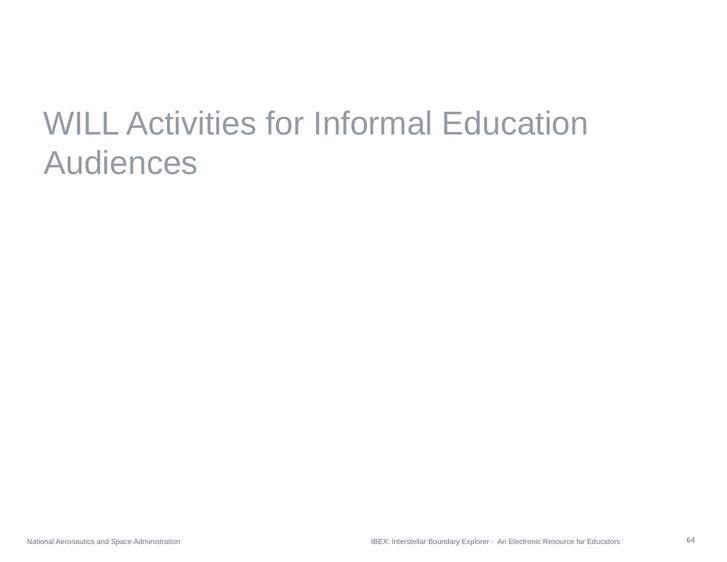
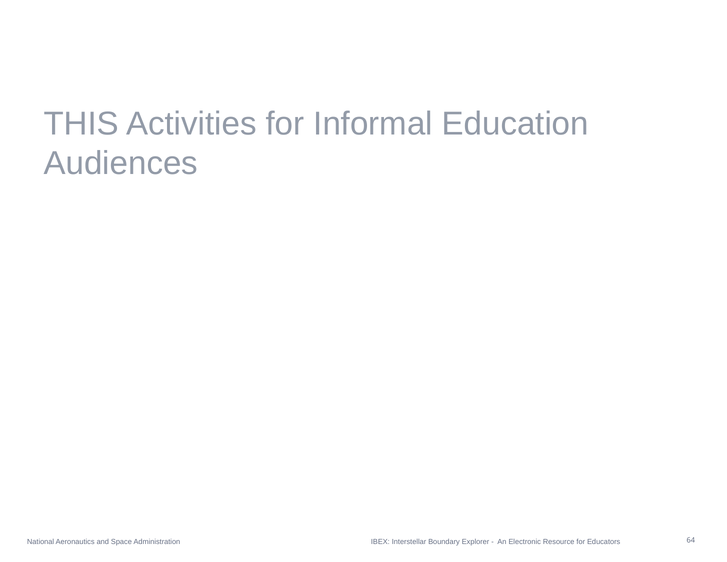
WILL: WILL -> THIS (81, 124)
